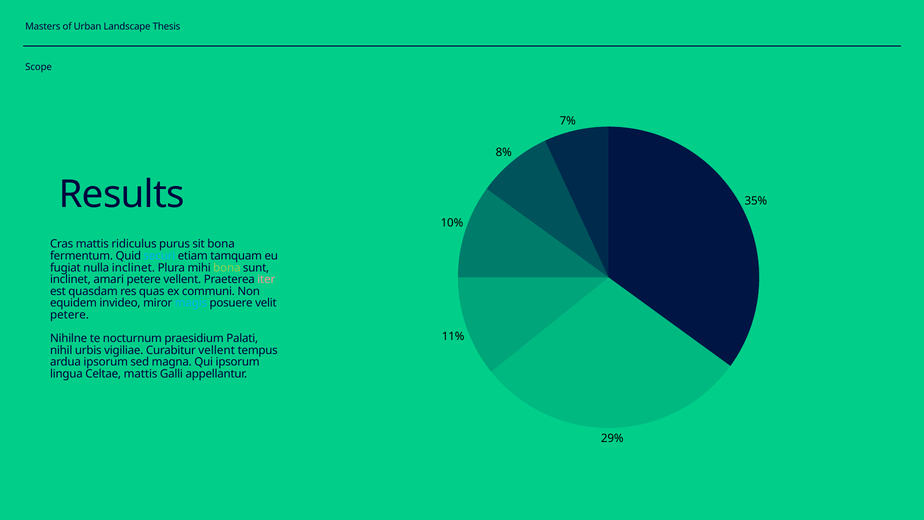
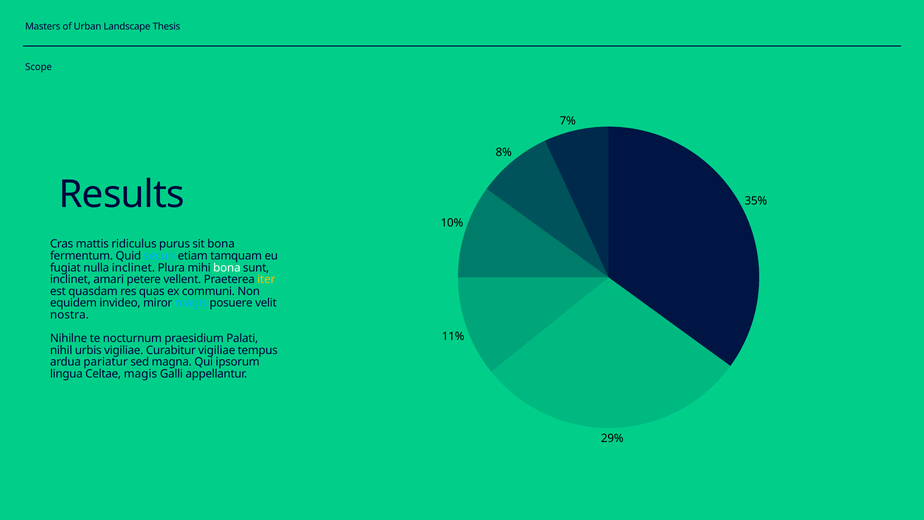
bona colour: light green -> white (227, 268)
iter colour: pink -> yellow (266, 279)
petere: petere -> nostra (69, 315)
Curabitur vellent: vellent -> vigiliae (217, 350)
ardua ipsorum: ipsorum -> pariatur (106, 362)
Celtae mattis: mattis -> magis (140, 374)
